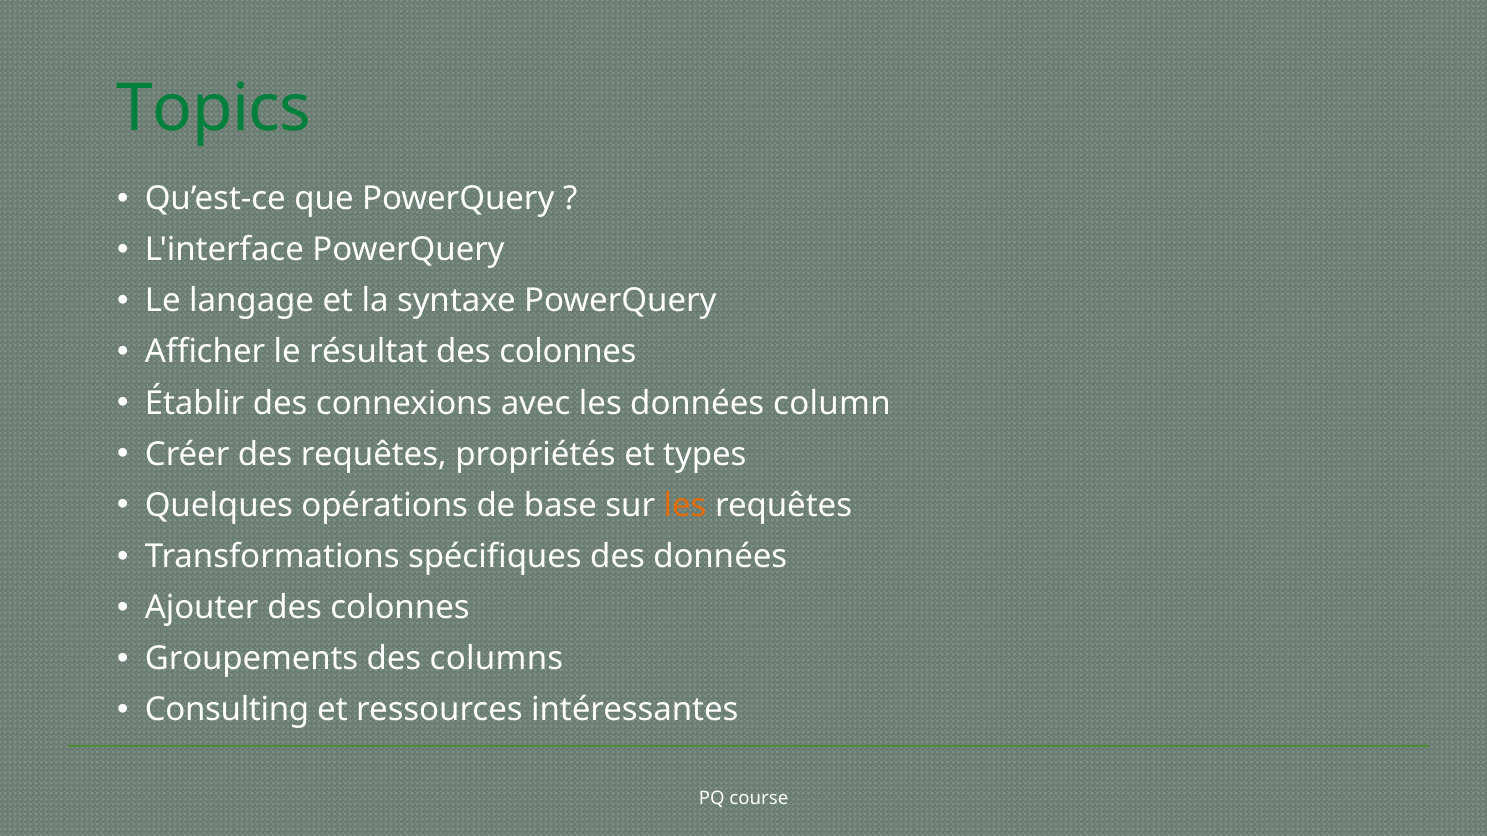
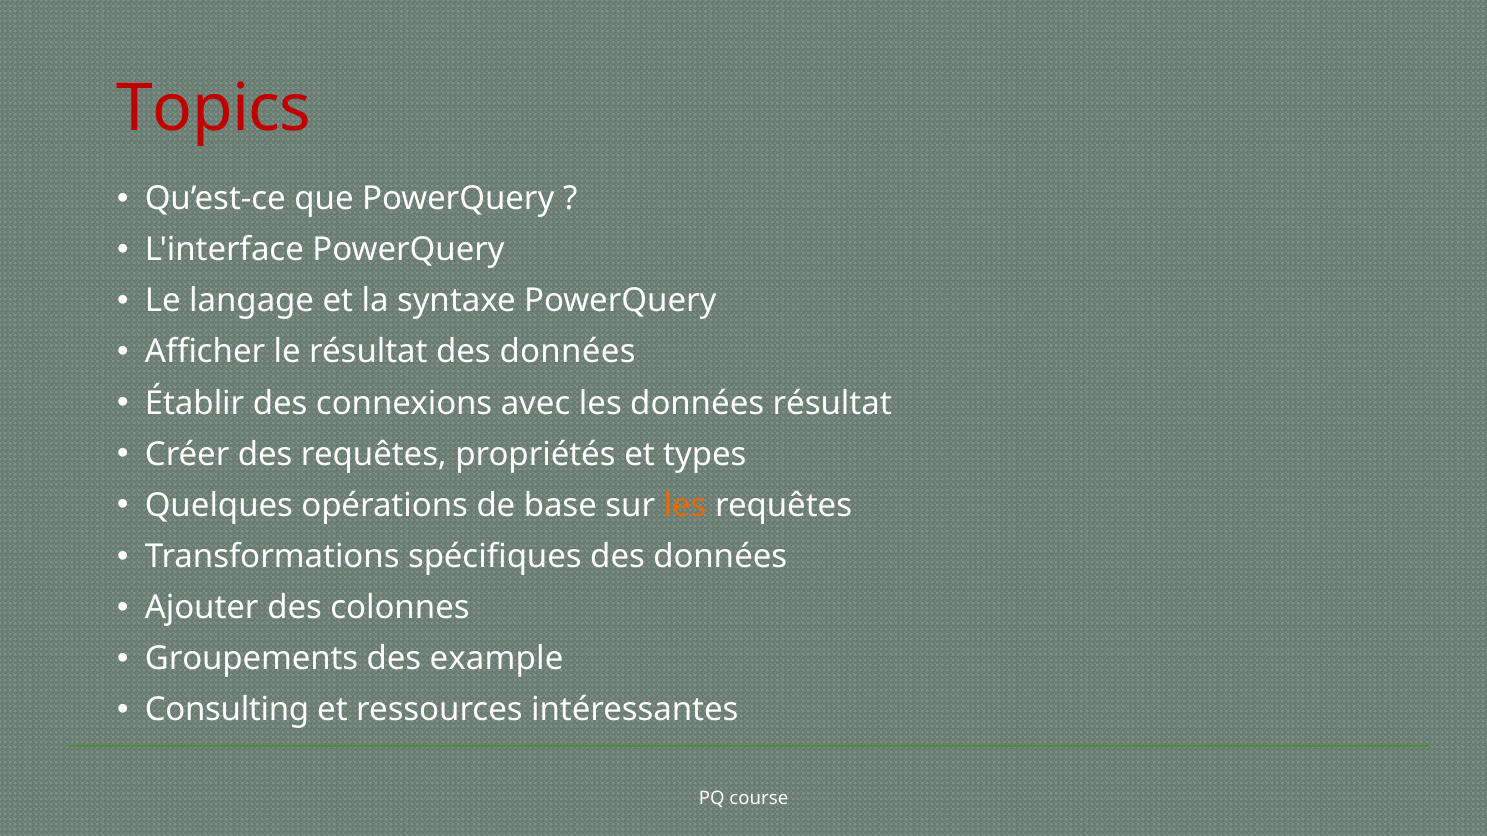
Topics colour: green -> red (214, 109)
résultat des colonnes: colonnes -> données (568, 352)
données column: column -> résultat (832, 403)
columns: columns -> example (497, 659)
